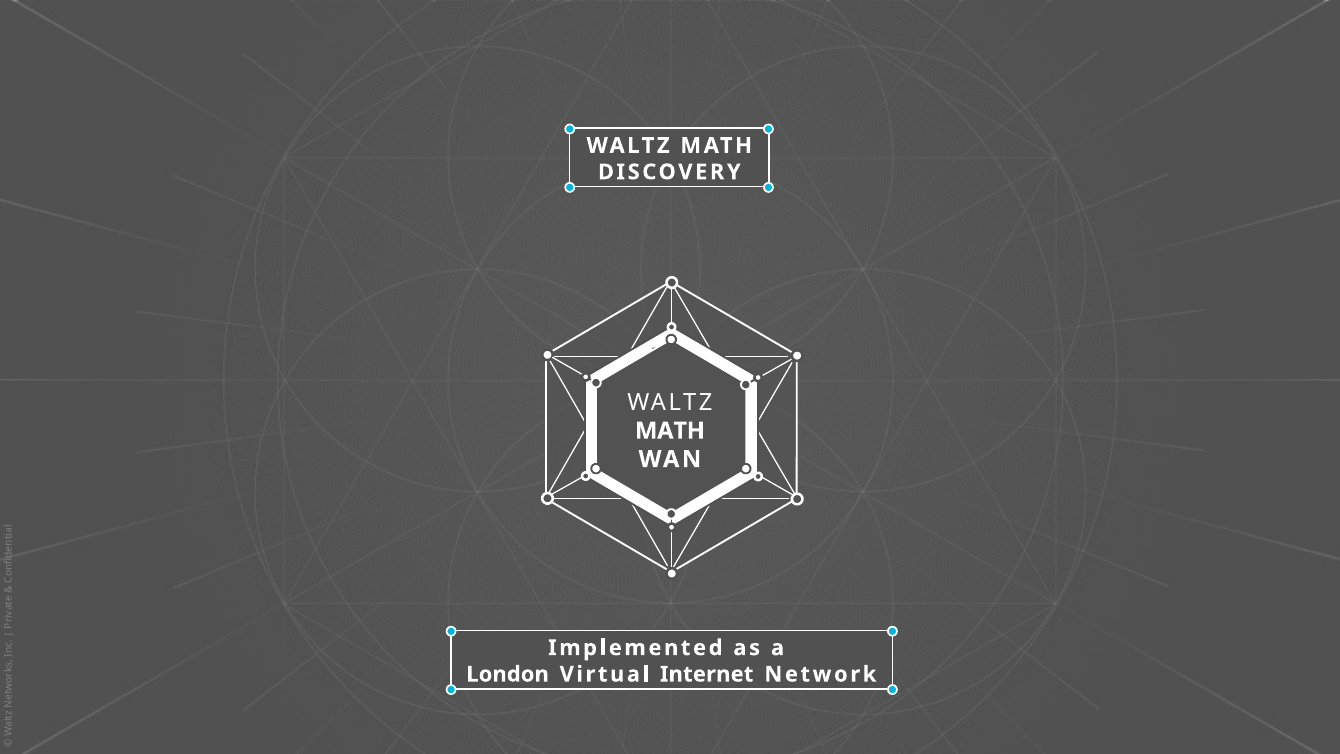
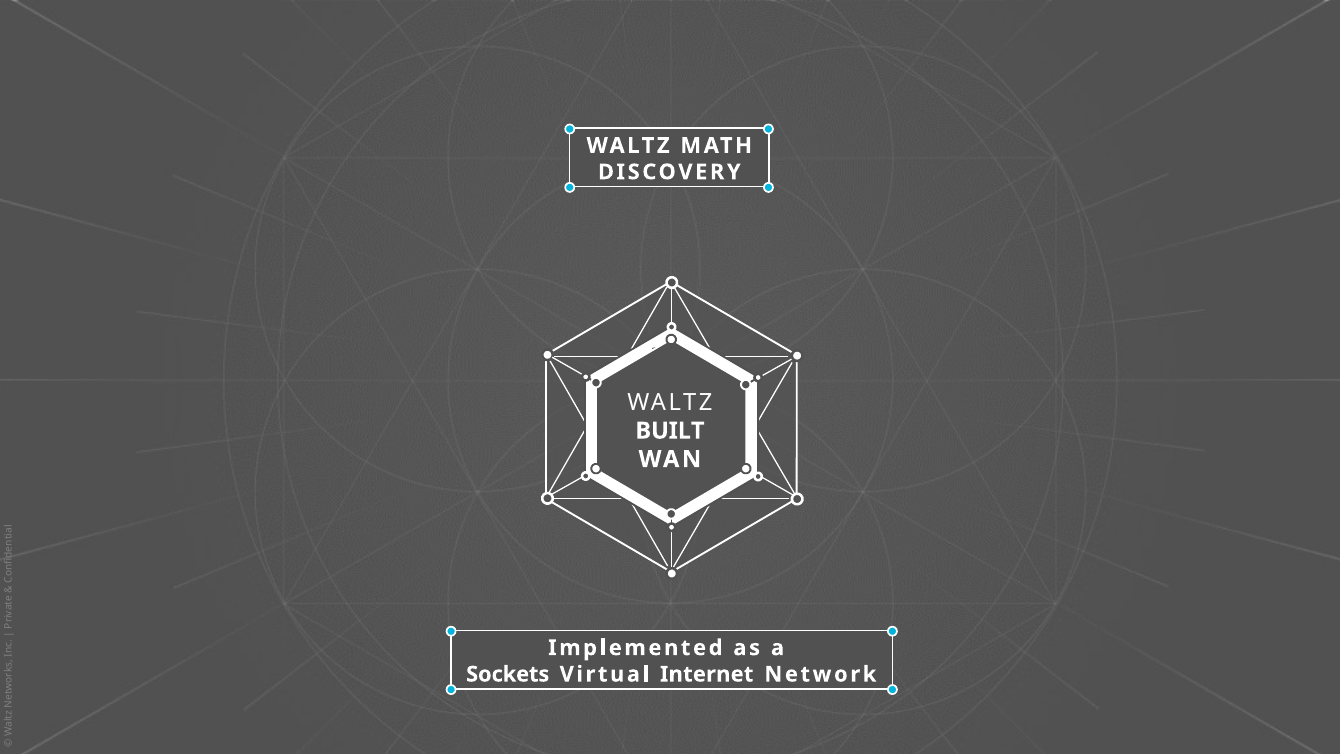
MATH: MATH -> BUILT (670, 431)
London: London -> Sockets (508, 675)
